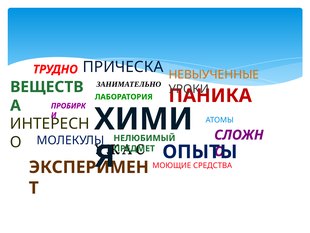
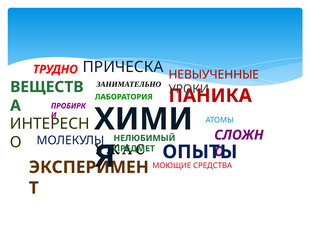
НЕВЫУЧЕННЫЕ colour: orange -> red (214, 75)
